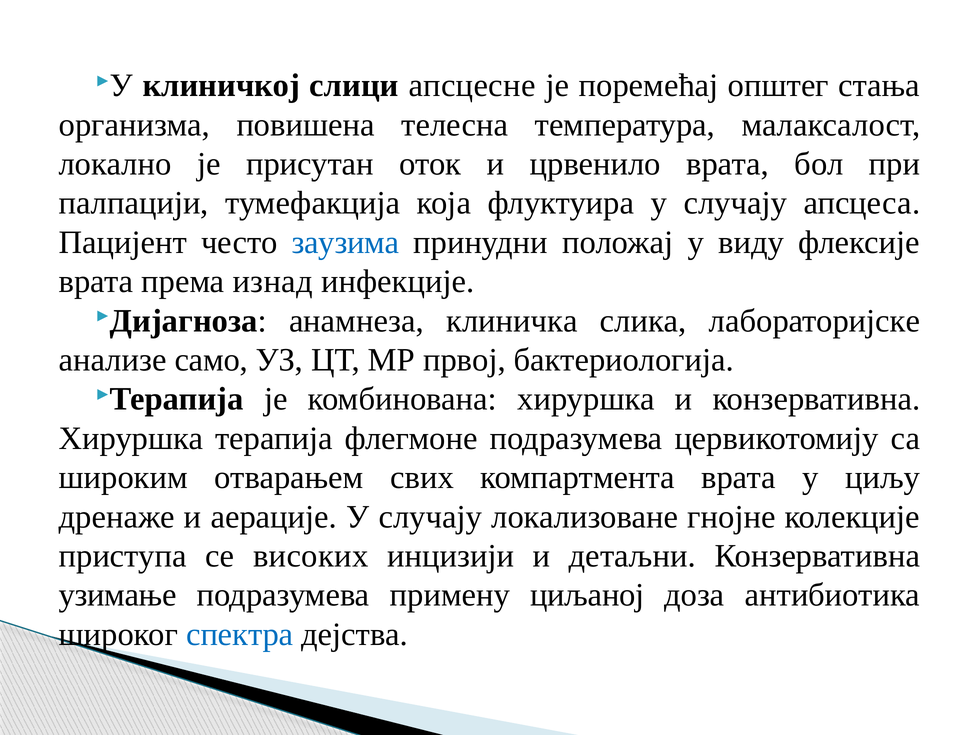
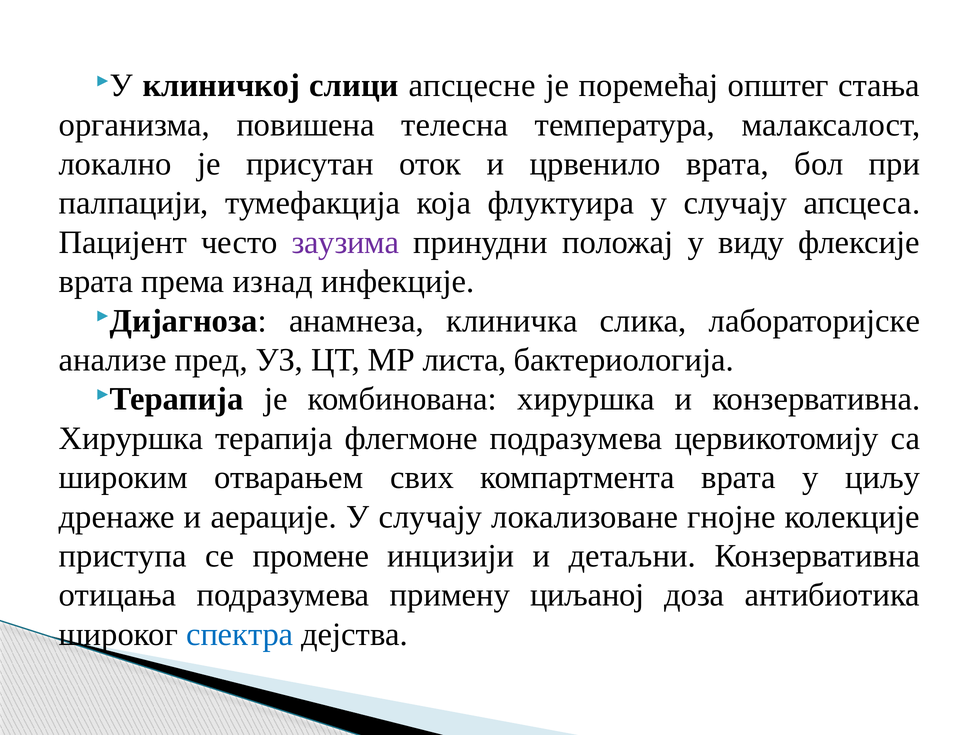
заузима colour: blue -> purple (345, 242)
само: само -> пред (211, 360)
првој: првој -> листа (465, 360)
високих: високих -> промене (311, 555)
узимање: узимање -> отицања (117, 595)
